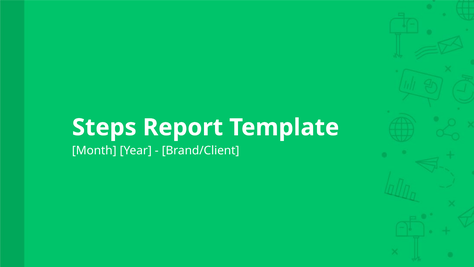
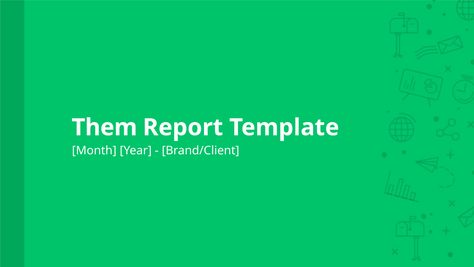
Steps: Steps -> Them (104, 127)
